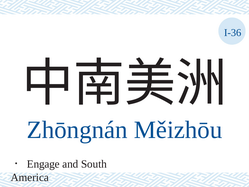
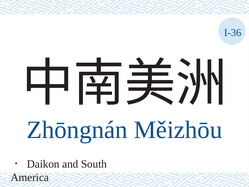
Engage: Engage -> Daikon (43, 164)
